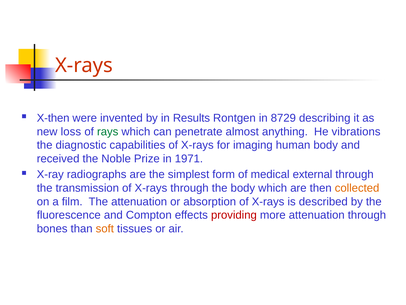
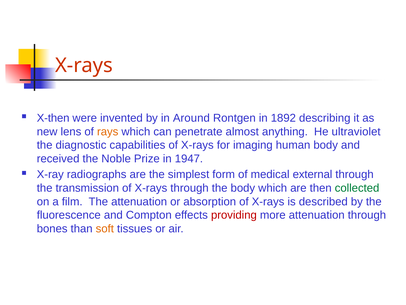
Results: Results -> Around (191, 118)
8729: 8729 -> 1892 (283, 118)
loss: loss -> lens (71, 131)
rays colour: green -> orange (108, 131)
vibrations: vibrations -> ultraviolet (356, 131)
1971: 1971 -> 1947 (189, 158)
collected colour: orange -> green (357, 188)
